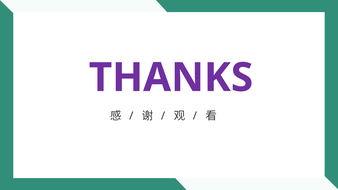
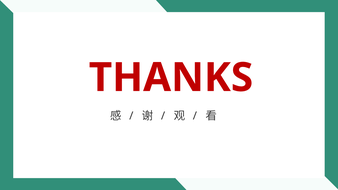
THANKS colour: purple -> red (171, 78)
